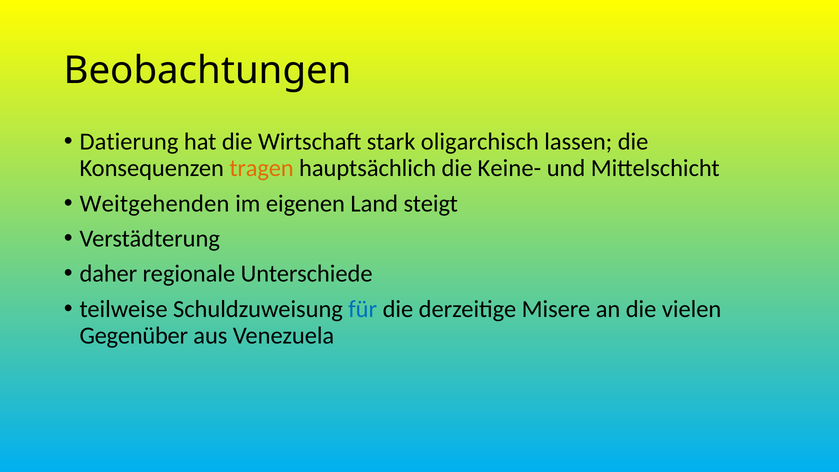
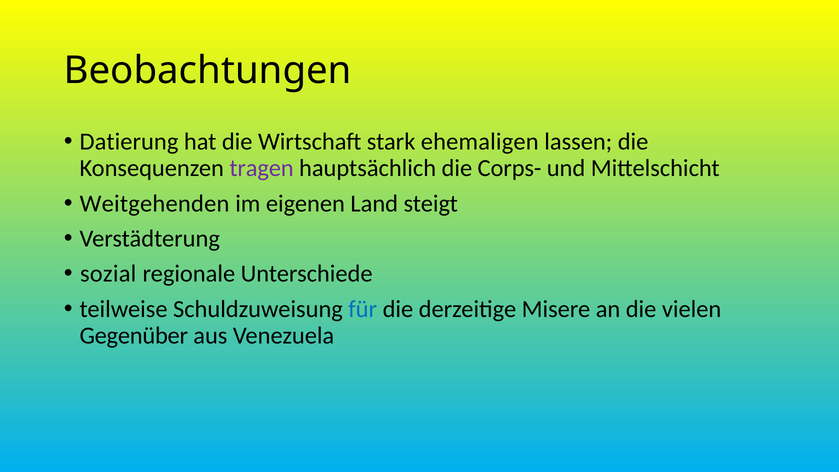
oligarchisch: oligarchisch -> ehemaligen (480, 142)
tragen colour: orange -> purple (262, 168)
Keine-: Keine- -> Corps- (510, 168)
daher: daher -> sozial (108, 274)
